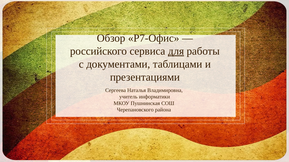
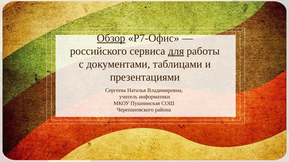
Обзор underline: none -> present (111, 38)
